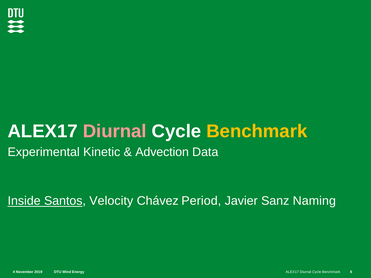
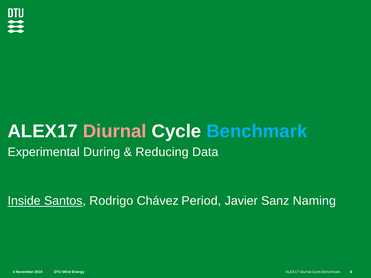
Benchmark colour: yellow -> light blue (257, 131)
Kinetic: Kinetic -> During (102, 152)
Advection: Advection -> Reducing (162, 152)
Velocity: Velocity -> Rodrigo (111, 201)
